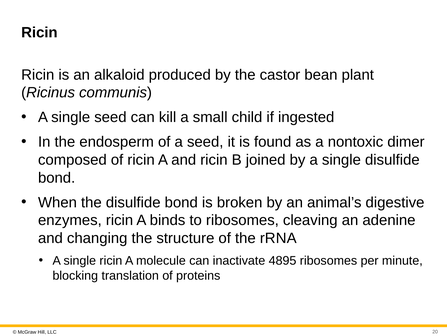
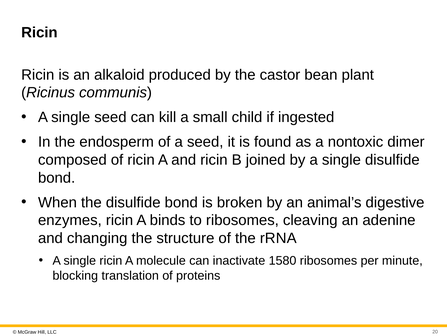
4895: 4895 -> 1580 (283, 260)
